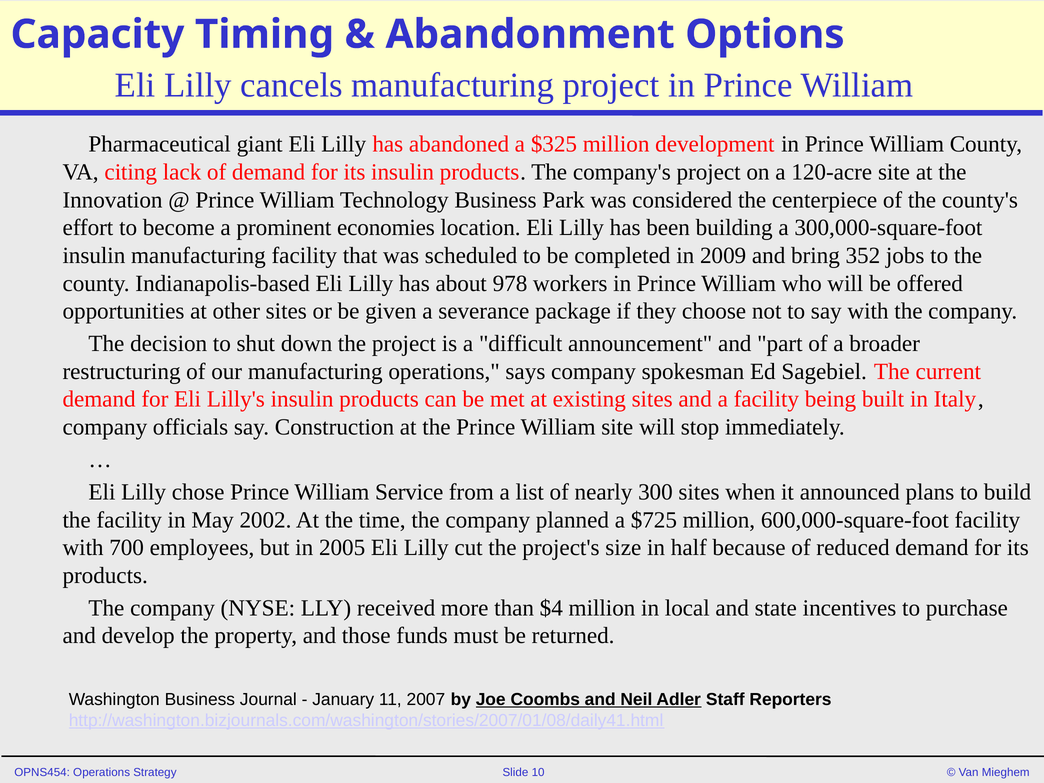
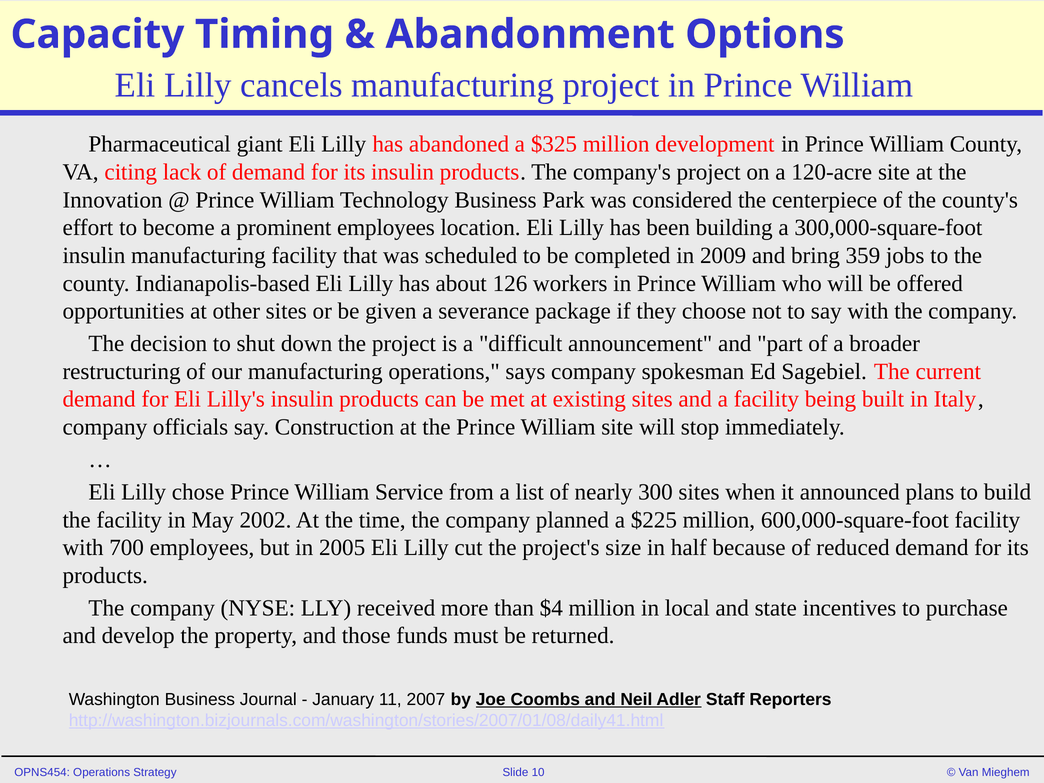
prominent economies: economies -> employees (386, 228)
352: 352 -> 359 (863, 256)
978: 978 -> 126 (510, 283)
$725: $725 -> $225 (654, 520)
